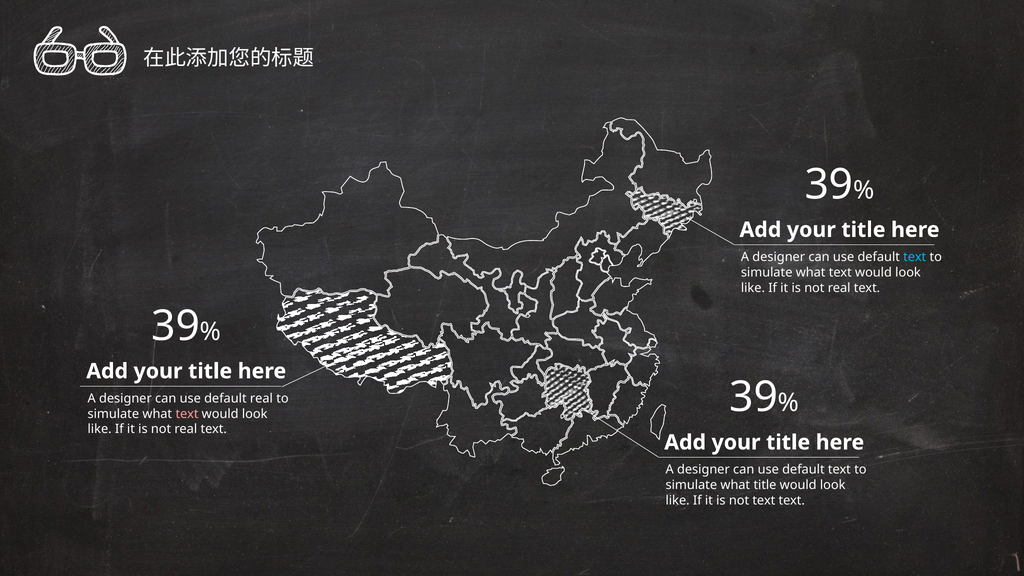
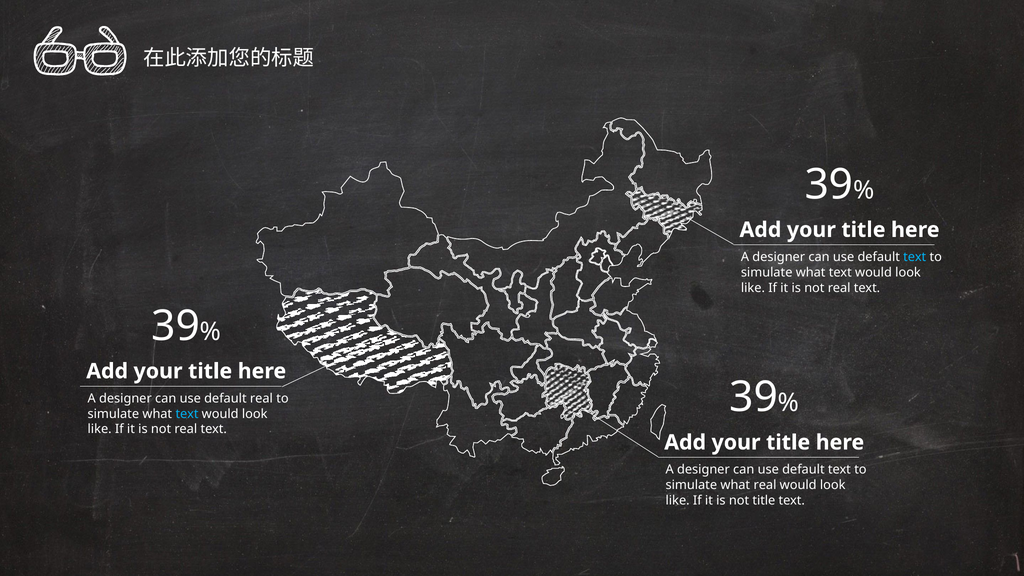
text colour: pink -> light blue (187, 414)
what title: title -> real (765, 485)
not text: text -> title (764, 500)
